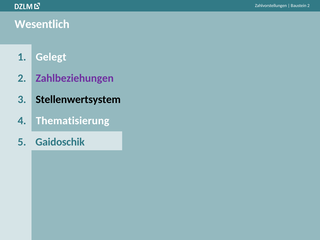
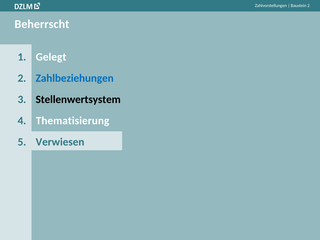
Wesentlich: Wesentlich -> Beherrscht (42, 24)
Zahlbeziehungen colour: purple -> blue (75, 78)
Gaidoschik: Gaidoschik -> Verwiesen (60, 142)
